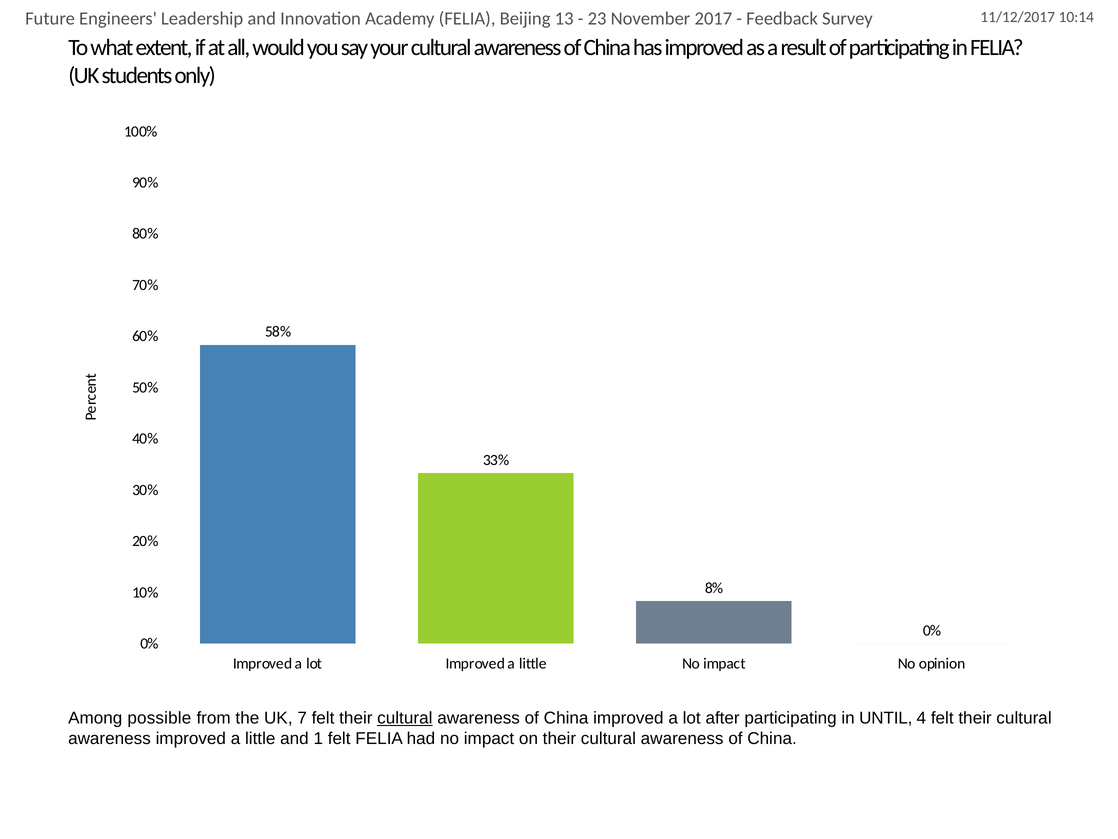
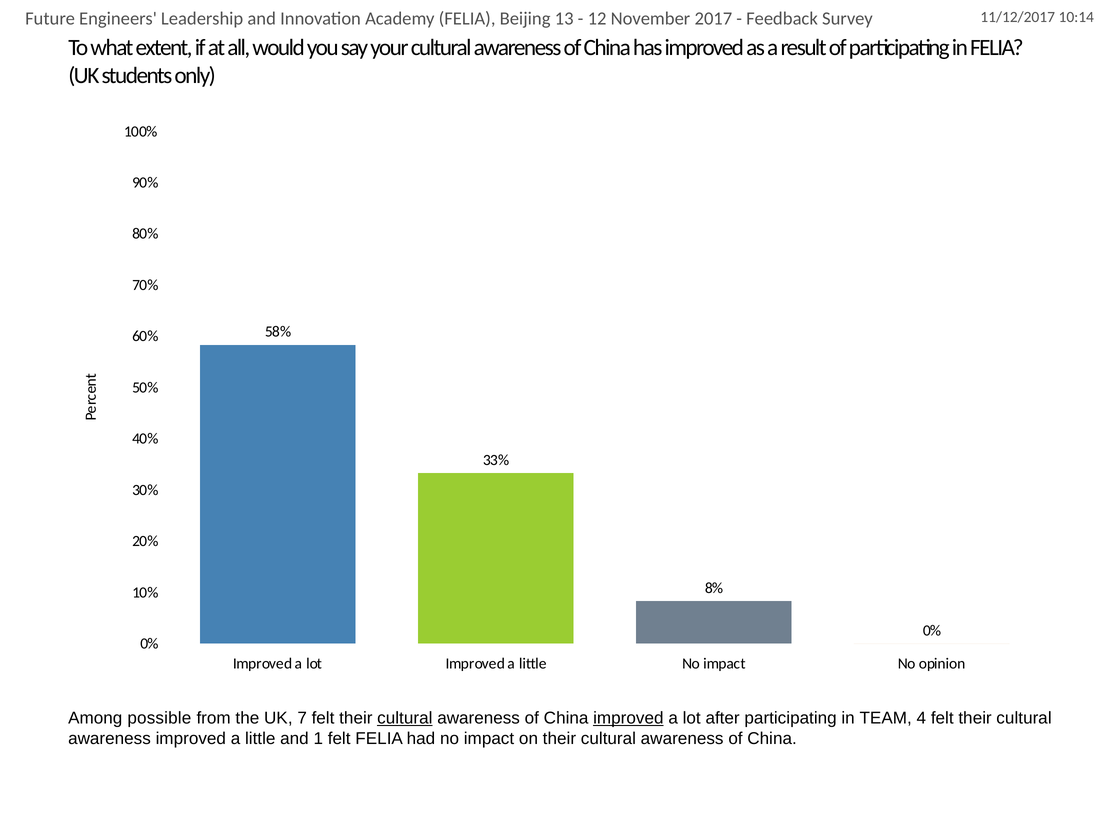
23: 23 -> 12 (597, 18)
improved underline: none -> present (628, 718)
UNTIL: UNTIL -> TEAM (886, 718)
